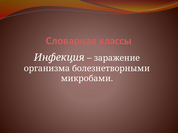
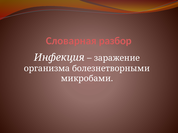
классы: классы -> разбор (115, 41)
